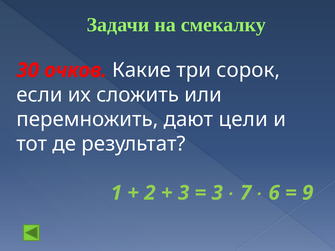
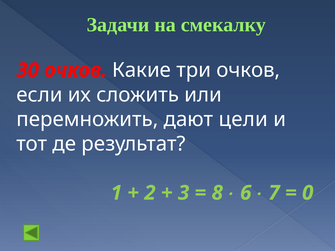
три сорок: сорок -> очков (248, 70)
7: 7 -> 6 (246, 193)
6: 6 -> 7 (274, 193)
9: 9 -> 0 (308, 193)
3: 3 -> 8 (217, 193)
